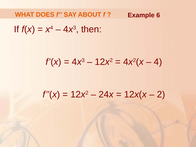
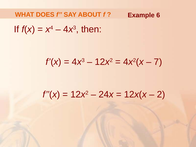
4: 4 -> 7 (158, 62)
